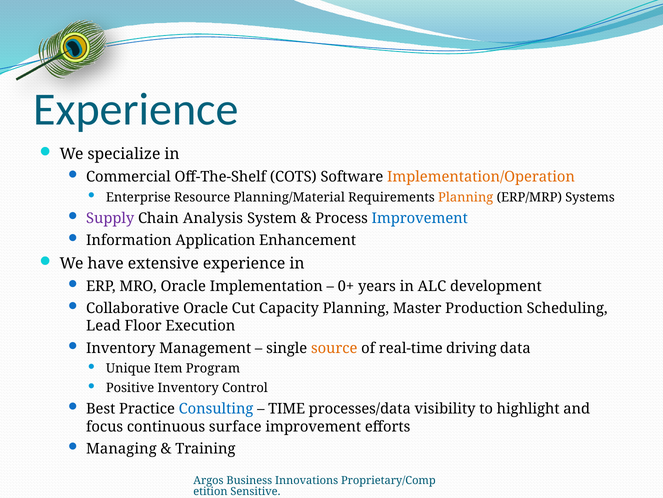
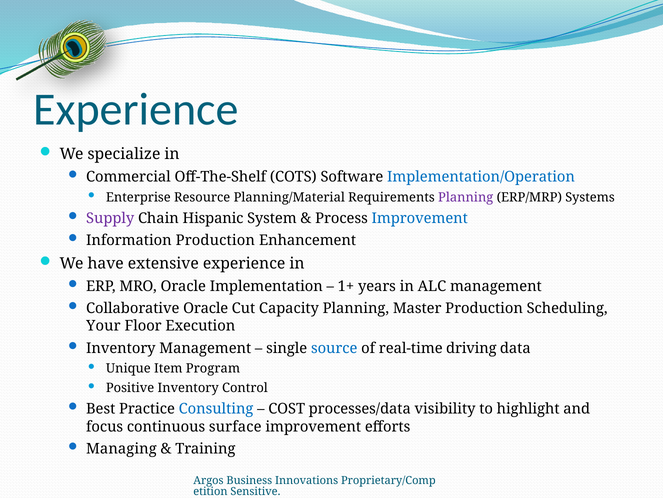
Implementation/Operation colour: orange -> blue (481, 177)
Planning colour: orange -> purple (466, 197)
Analysis: Analysis -> Hispanic (213, 218)
Information Application: Application -> Production (215, 240)
0+: 0+ -> 1+ (346, 286)
ALC development: development -> management (496, 286)
Lead: Lead -> Your (103, 326)
source colour: orange -> blue (334, 348)
TIME: TIME -> COST (287, 408)
